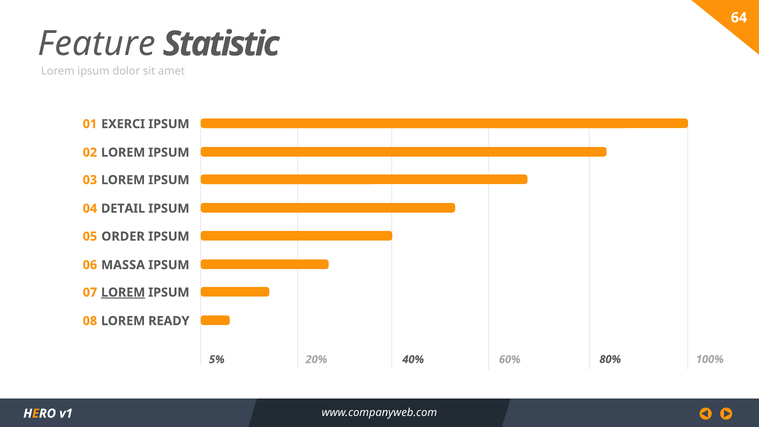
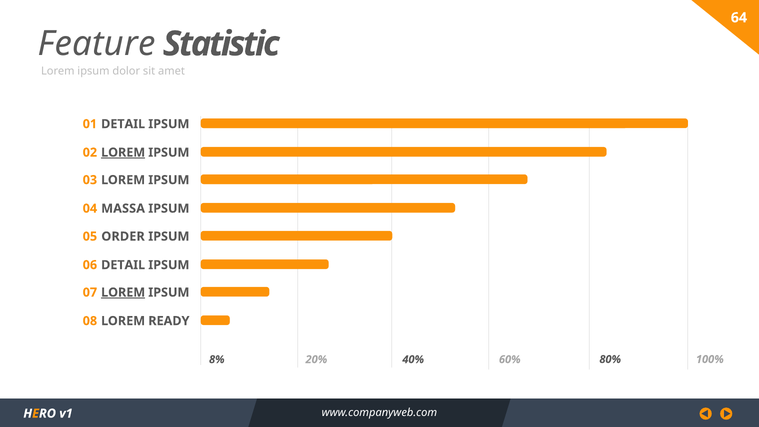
EXERCI: EXERCI -> DETAIL (123, 124)
LOREM underline: none -> present (123, 152)
DETAIL: DETAIL -> MASSA (123, 208)
MASSA: MASSA -> DETAIL (123, 265)
5%: 5% -> 8% (217, 359)
